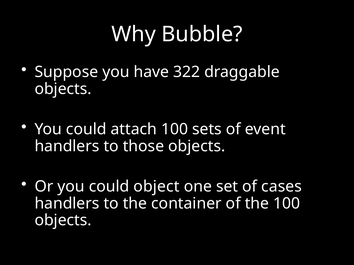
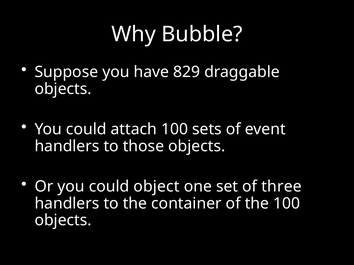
322: 322 -> 829 (187, 72)
cases: cases -> three (282, 187)
